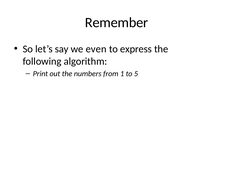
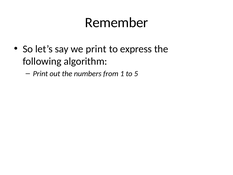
we even: even -> print (96, 49)
